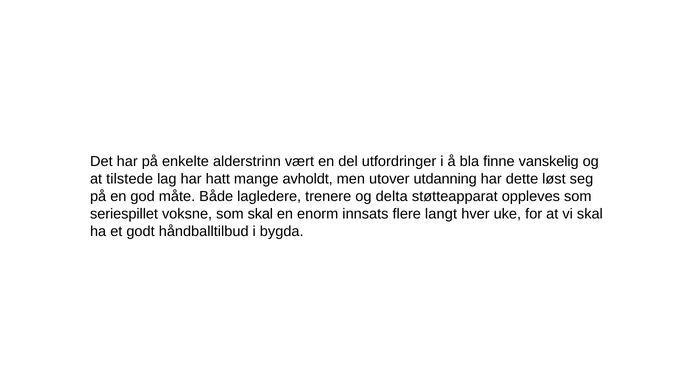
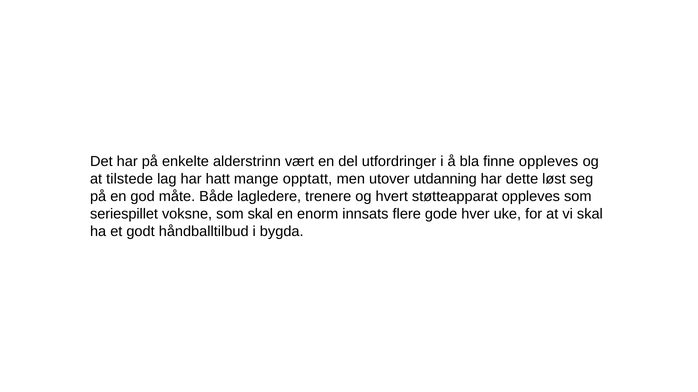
finne vanskelig: vanskelig -> oppleves (549, 162)
avholdt: avholdt -> opptatt (308, 179)
delta: delta -> hvert (392, 197)
langt: langt -> gode (441, 214)
